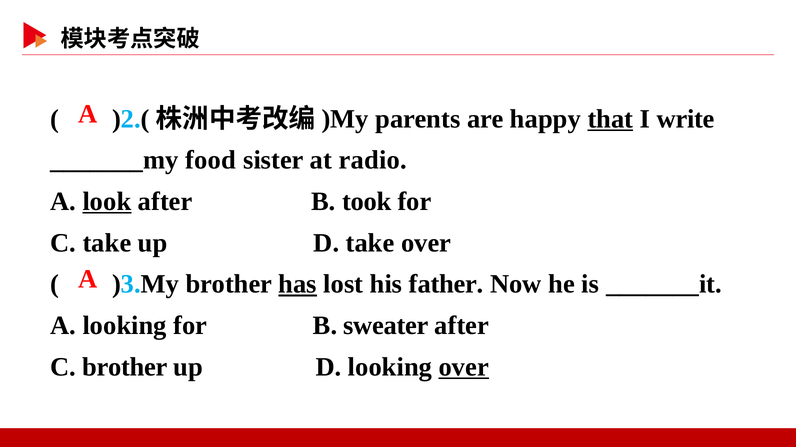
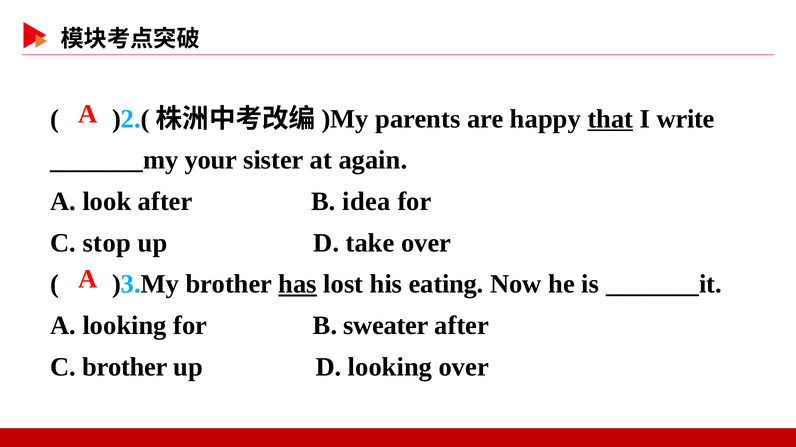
food: food -> your (211, 160)
radio: radio -> again (373, 160)
look underline: present -> none (107, 202)
took: took -> idea (366, 202)
C take: take -> stop (107, 243)
father: father -> eating (446, 285)
over underline: present -> none (464, 367)
